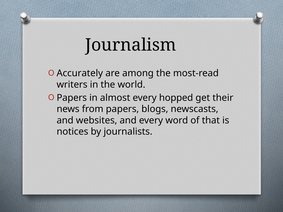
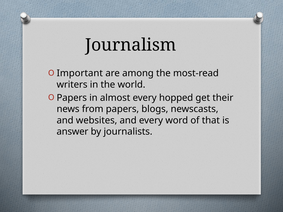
Accurately: Accurately -> Important (80, 73)
notices: notices -> answer (72, 132)
